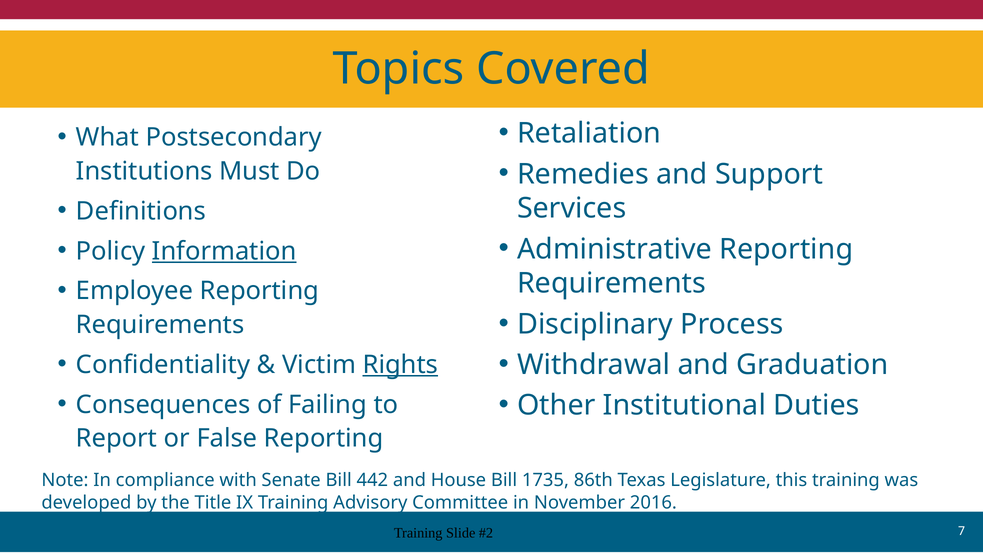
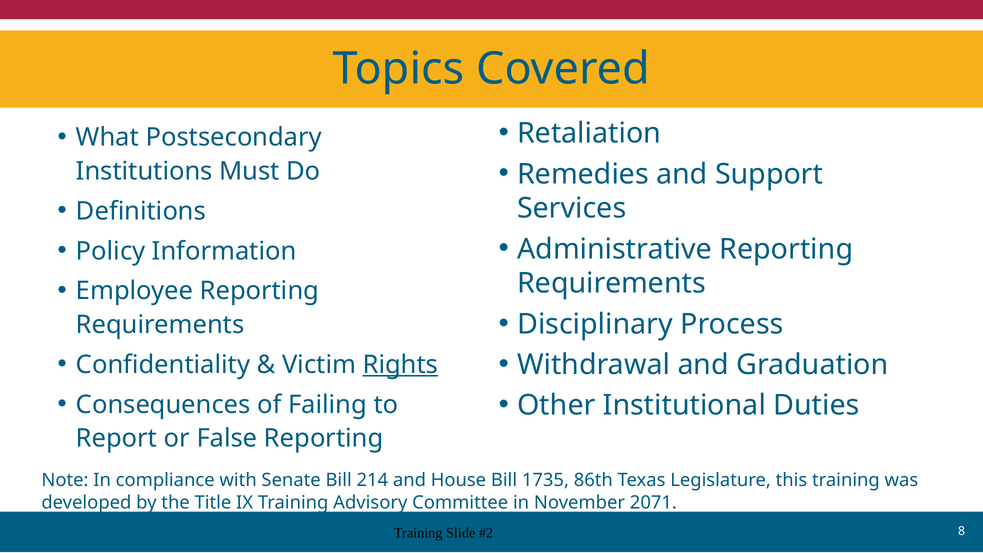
Information underline: present -> none (224, 251)
442: 442 -> 214 (372, 480)
2016: 2016 -> 2071 (653, 502)
7: 7 -> 8 (962, 531)
